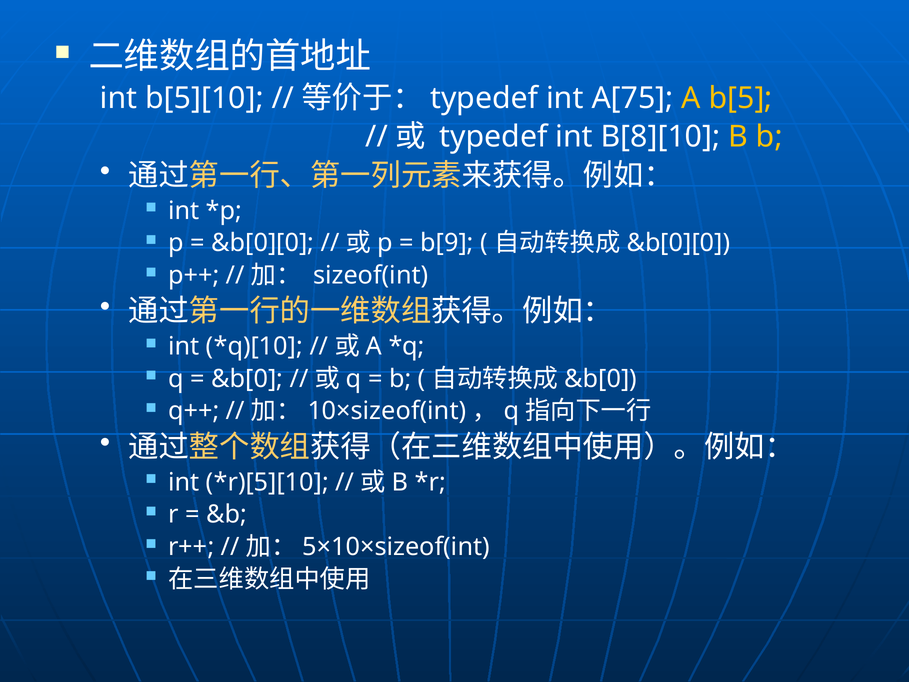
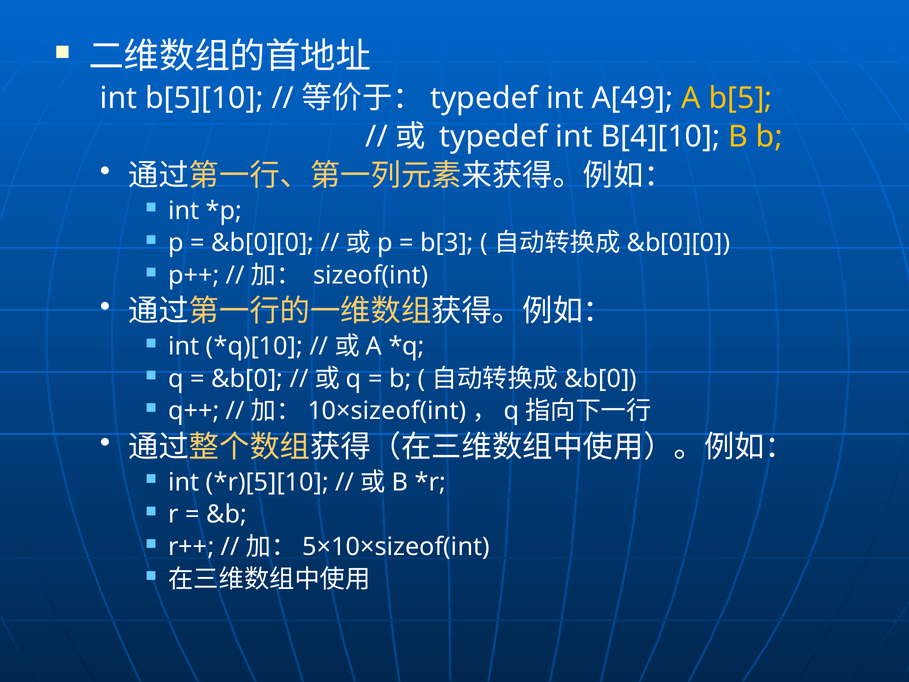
A[75: A[75 -> A[49 (633, 98)
B[8][10: B[8][10 -> B[4][10 (661, 137)
b[9: b[9 -> b[3 (447, 243)
